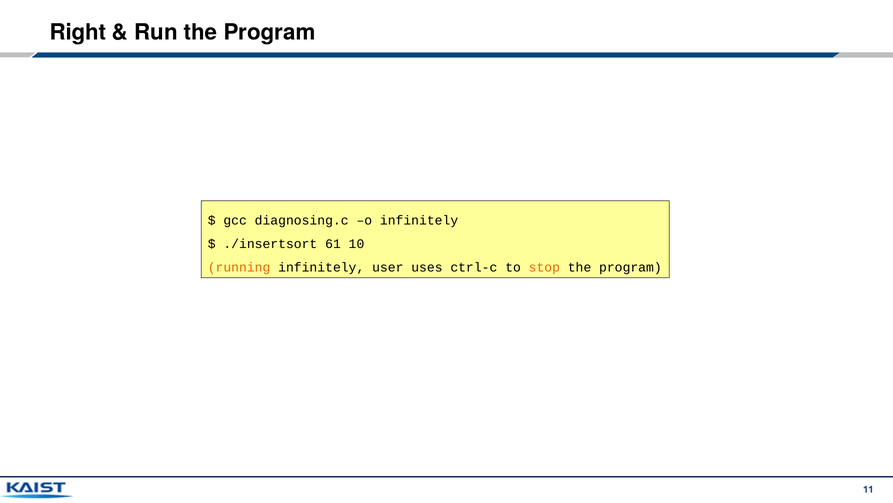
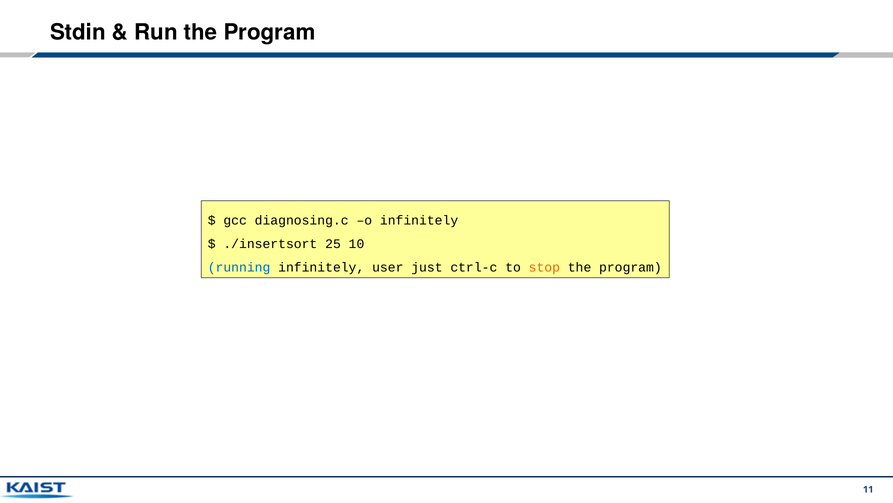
Right: Right -> Stdin (78, 32)
61: 61 -> 25 (333, 244)
running colour: orange -> blue (239, 267)
uses: uses -> just (427, 267)
